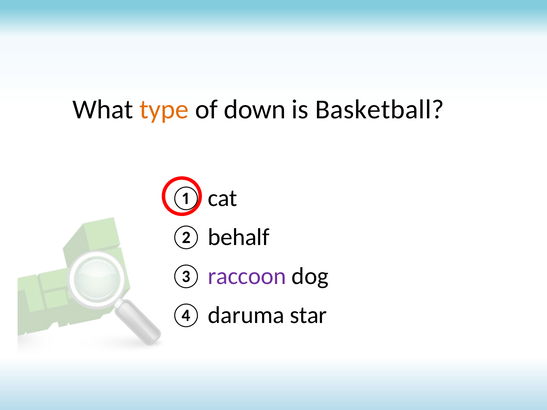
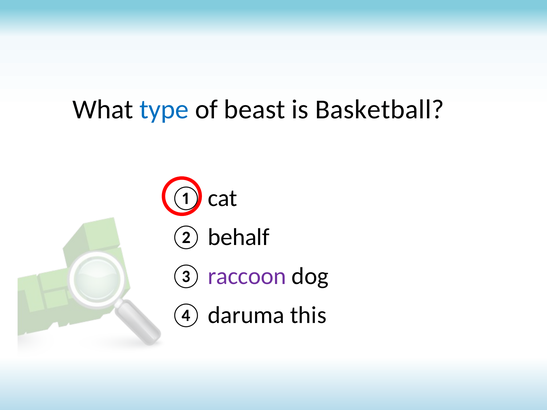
type colour: orange -> blue (164, 110)
down: down -> beast (255, 110)
star: star -> this (308, 315)
